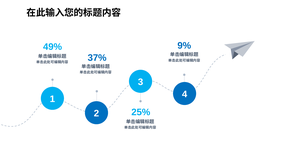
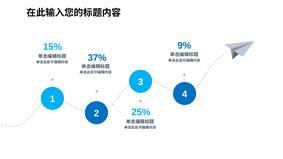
49%: 49% -> 15% (53, 47)
